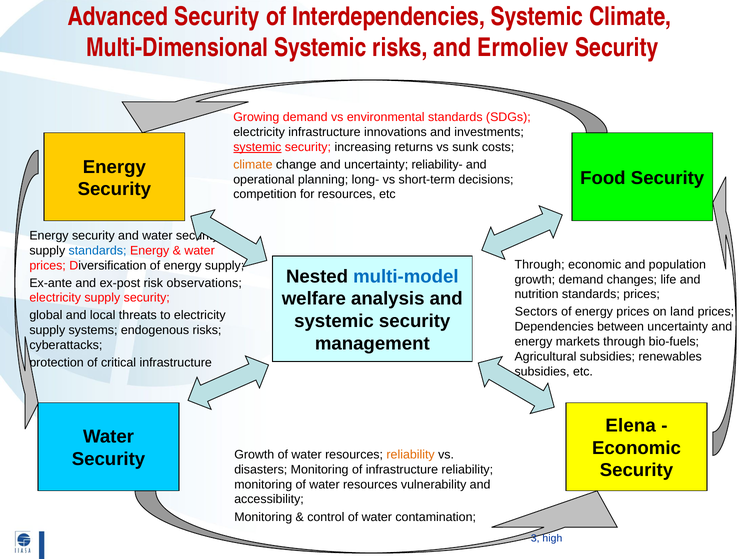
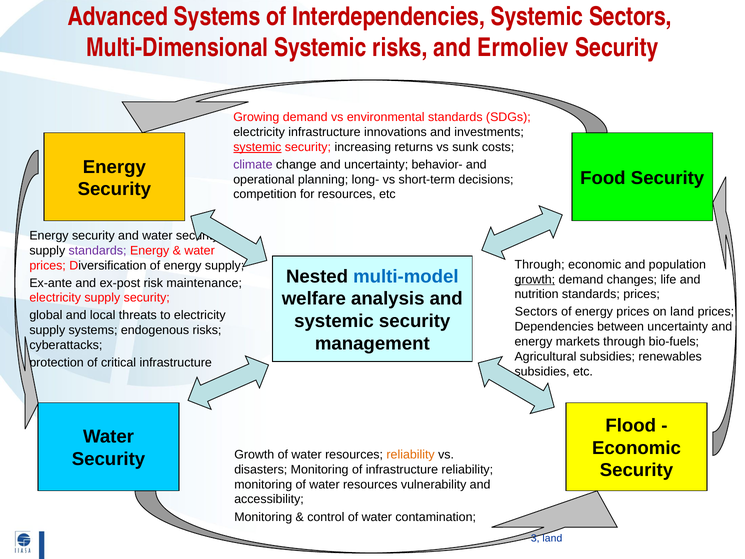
Advanced Security: Security -> Systems (217, 17)
Systemic Climate: Climate -> Sectors (630, 17)
climate colour: orange -> purple (253, 164)
reliability-: reliability- -> behavior- (437, 164)
standards colour: blue -> purple (98, 251)
growth underline: none -> present (535, 279)
observations: observations -> maintenance (204, 283)
Elena: Elena -> Flood (631, 425)
3 high: high -> land (552, 538)
